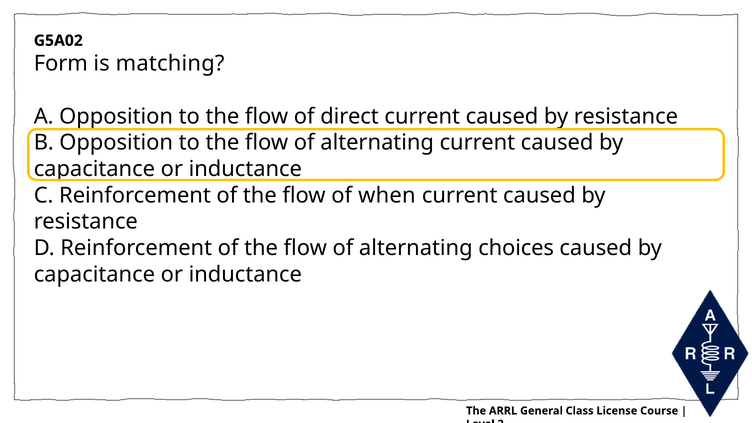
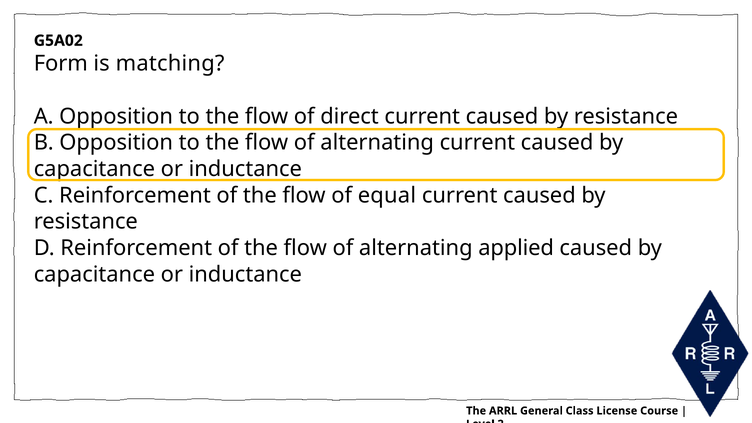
when: when -> equal (387, 195)
choices: choices -> applied (516, 248)
